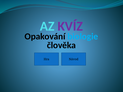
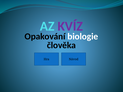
biologie colour: light blue -> white (83, 37)
